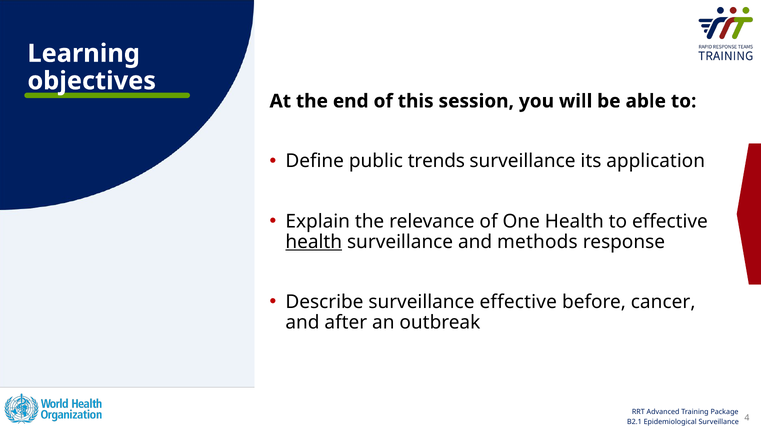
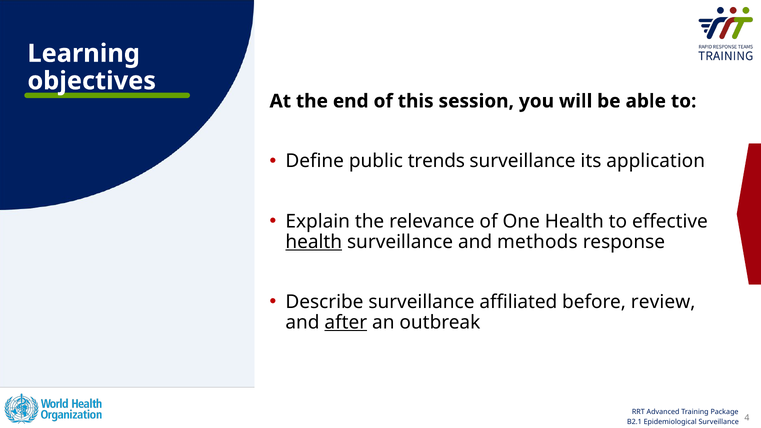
surveillance effective: effective -> affiliated (518, 302)
cancer: cancer -> review (663, 302)
after underline: none -> present (346, 322)
